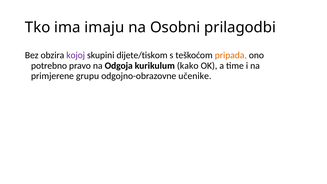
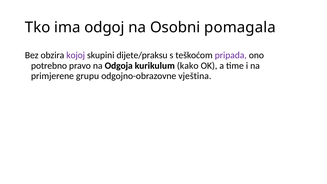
imaju: imaju -> odgoj (104, 27)
prilagodbi: prilagodbi -> pomagala (240, 27)
dijete/tiskom: dijete/tiskom -> dijete/praksu (142, 55)
pripada colour: orange -> purple (231, 55)
učenike: učenike -> vještina (195, 76)
